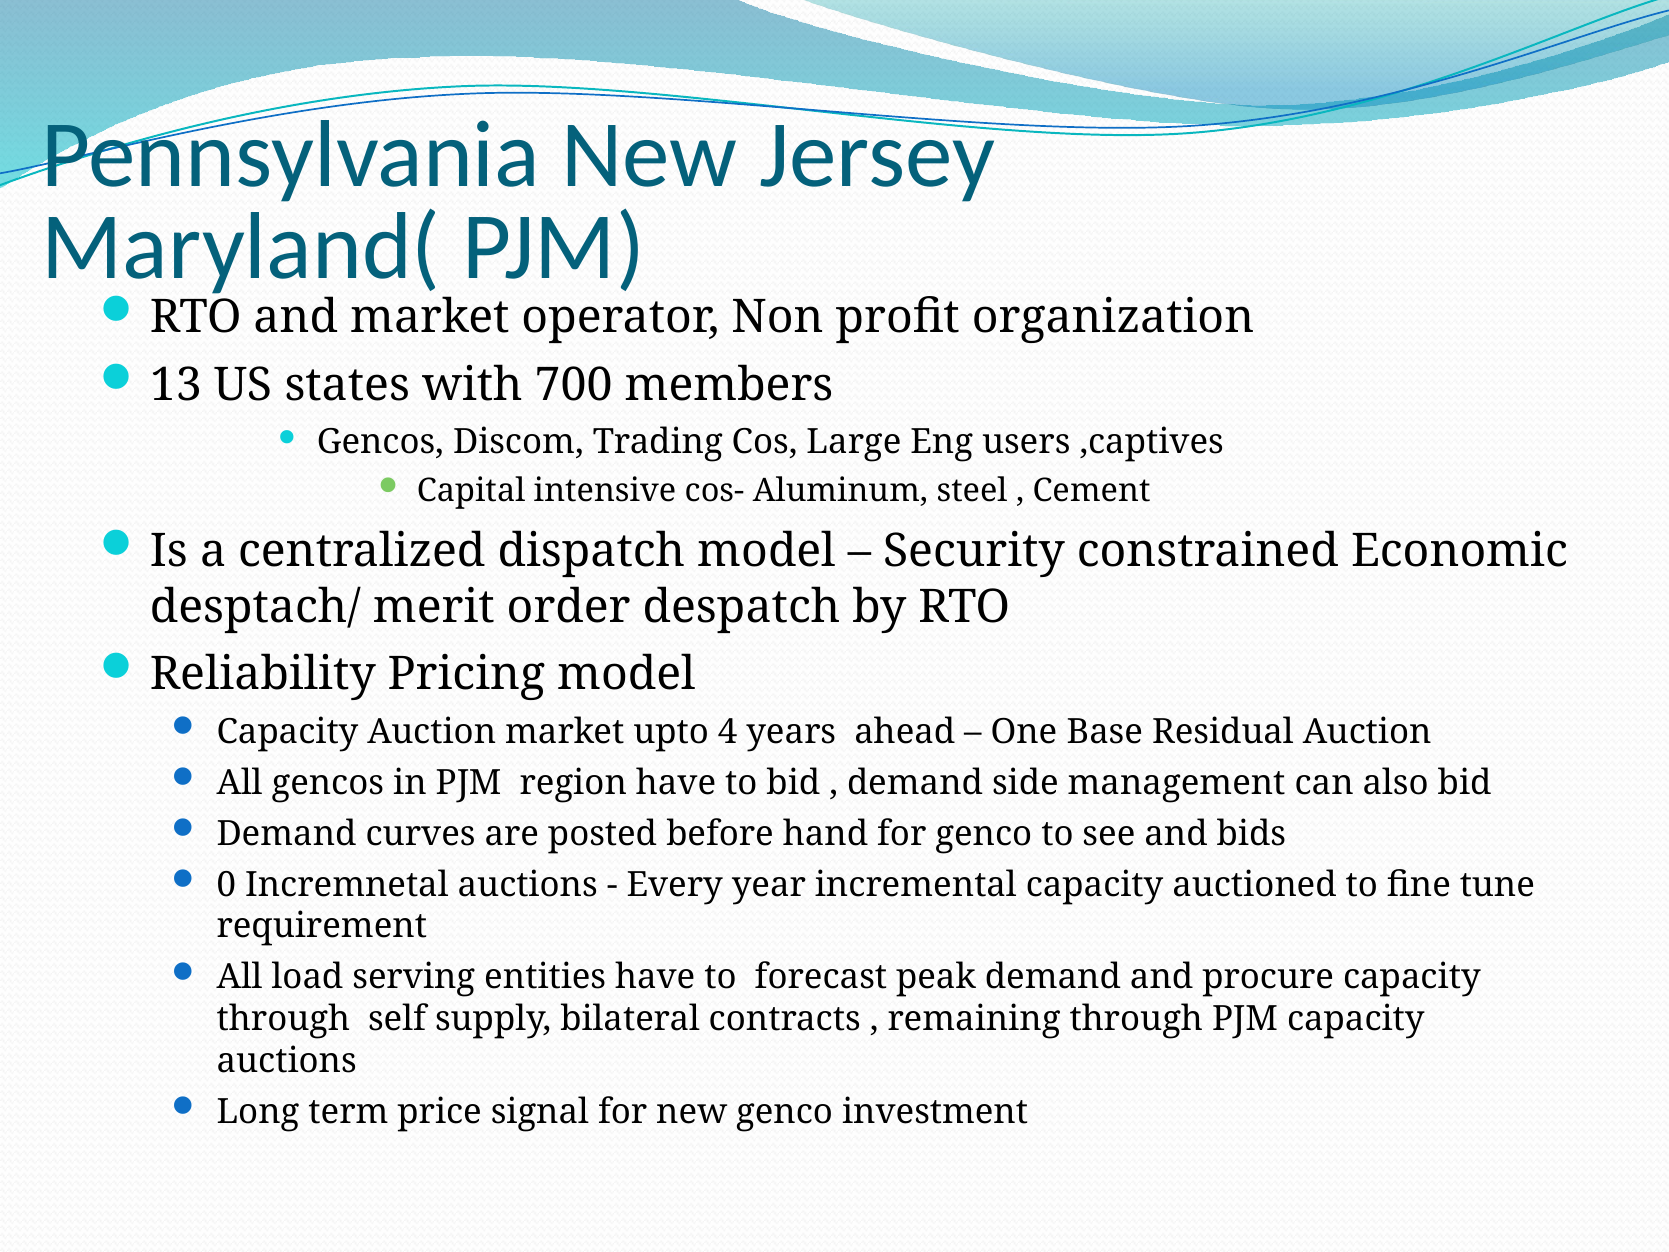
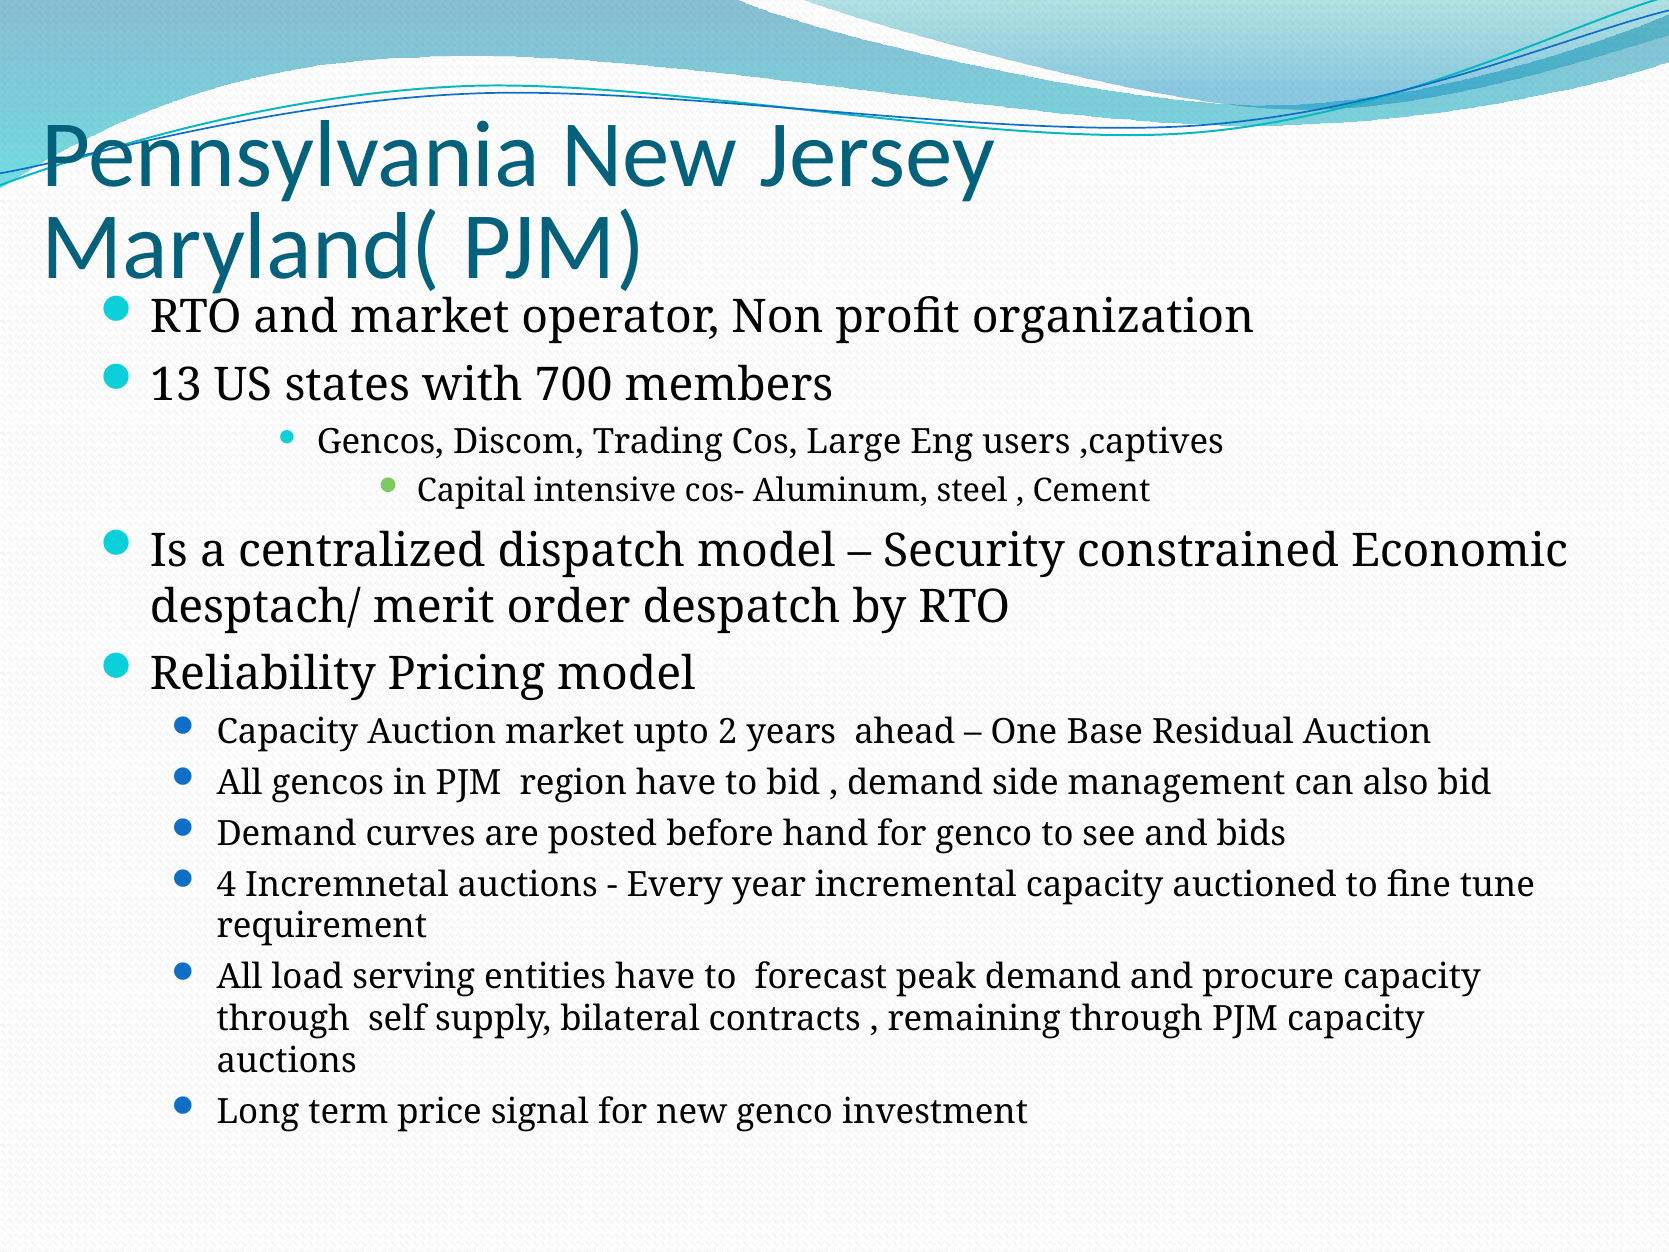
4: 4 -> 2 (728, 732)
0: 0 -> 4 (226, 885)
